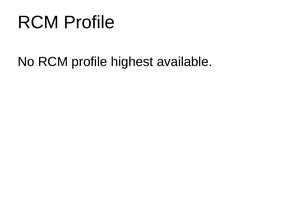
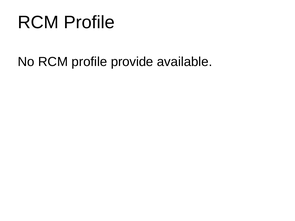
highest: highest -> provide (132, 62)
